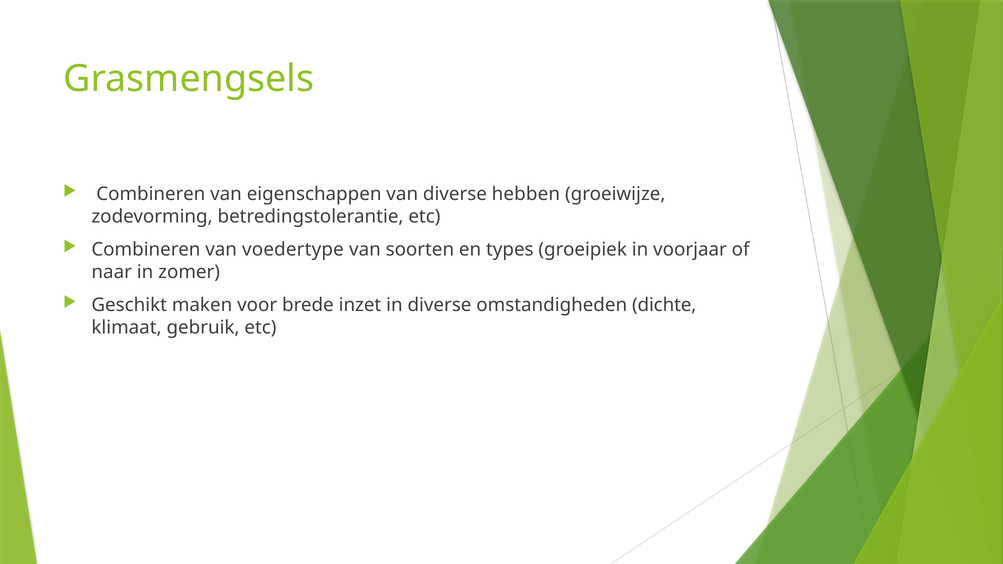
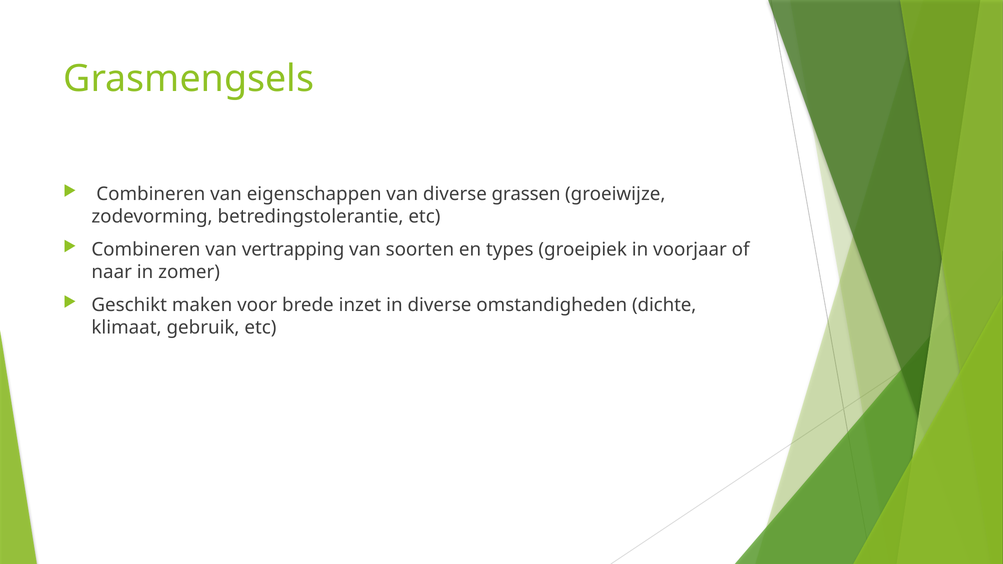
hebben: hebben -> grassen (526, 194)
voedertype: voedertype -> vertrapping (293, 250)
